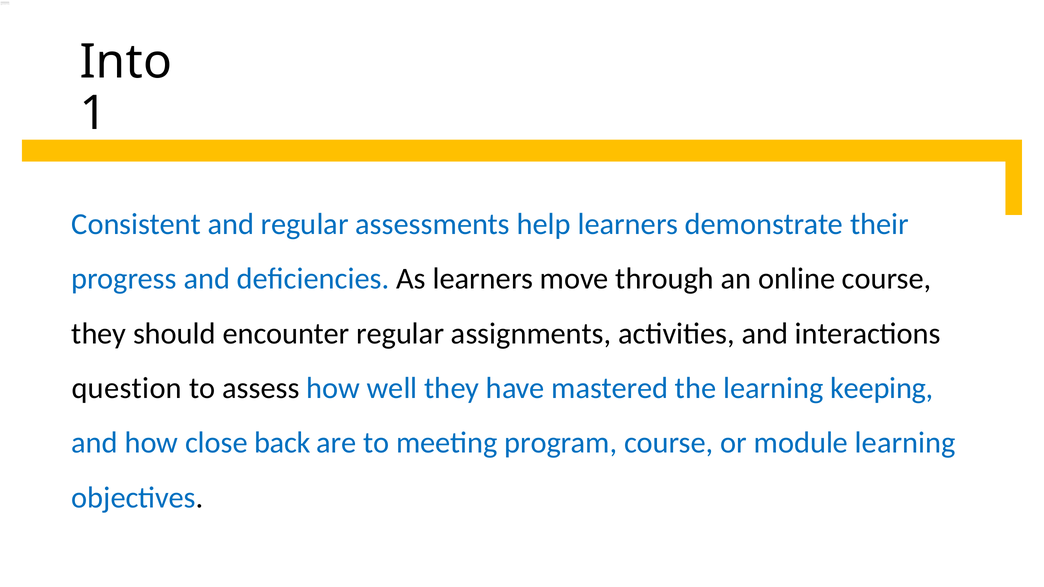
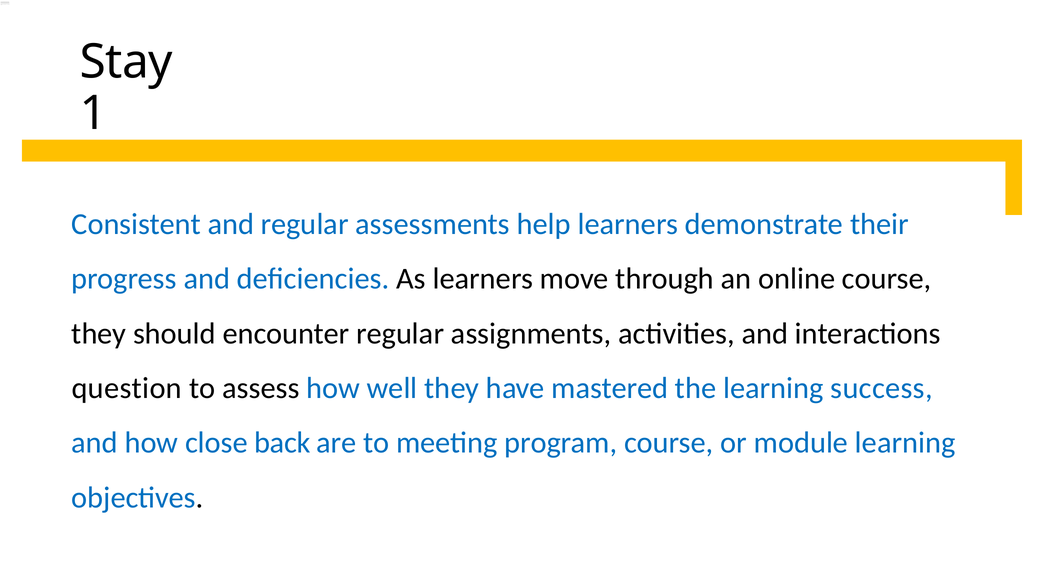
Into: Into -> Stay (126, 62)
keeping: keeping -> success (882, 388)
